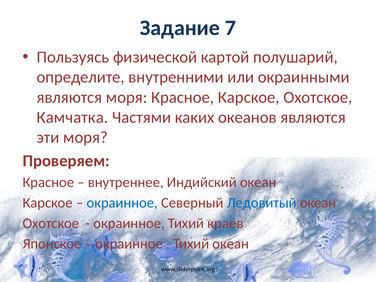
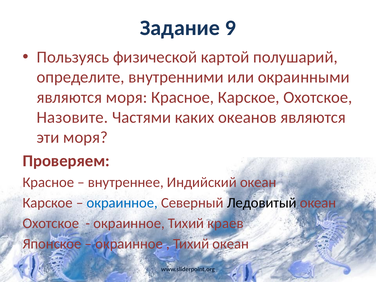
7: 7 -> 9 (230, 28)
Камчатка: Камчатка -> Назовите (72, 117)
Ледовитый colour: blue -> black (262, 203)
